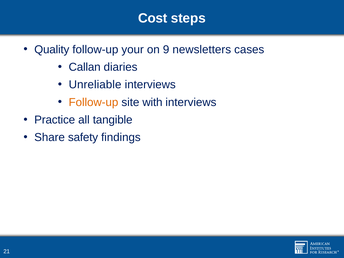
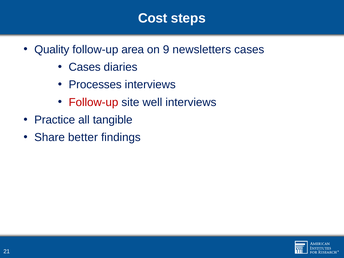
your: your -> area (133, 50)
Callan: Callan -> Cases (85, 67)
Unreliable: Unreliable -> Processes (95, 85)
Follow-up colour: orange -> red (93, 102)
with: with -> well (152, 102)
safety: safety -> better (83, 137)
